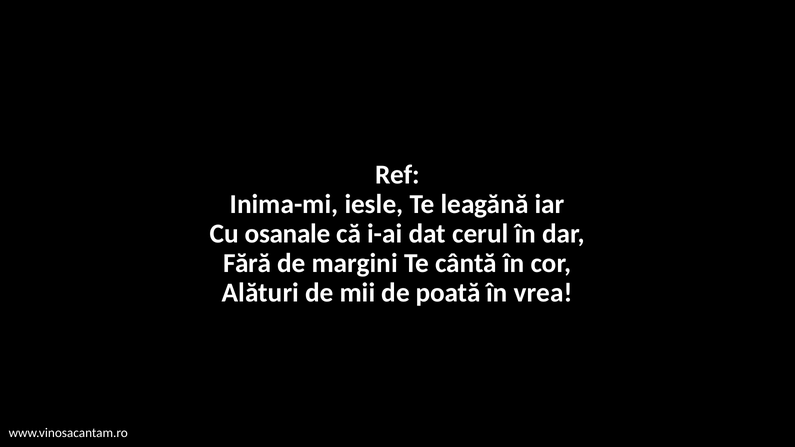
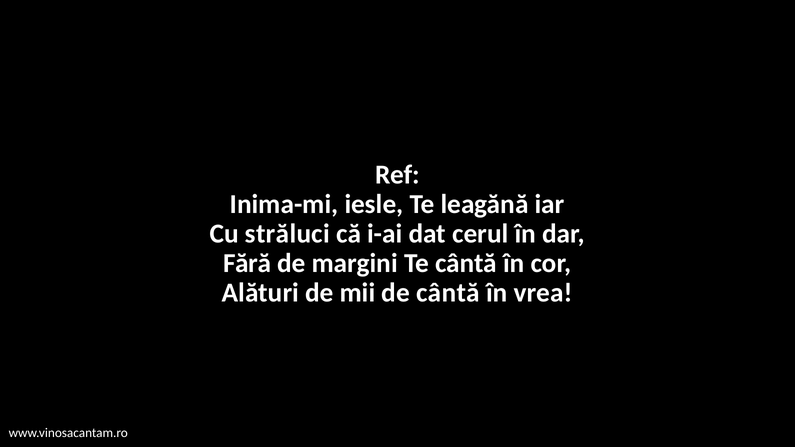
osanale: osanale -> străluci (287, 234)
de poată: poată -> cântă (448, 293)
